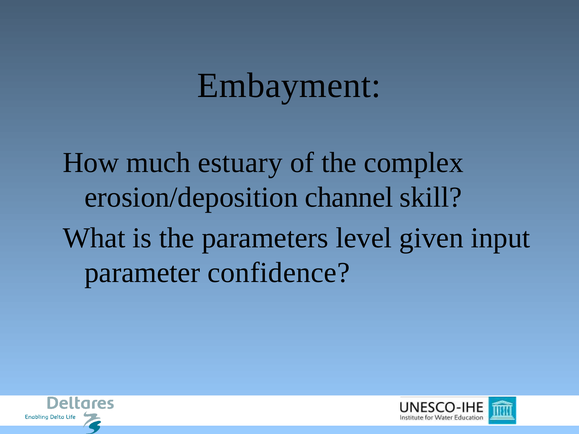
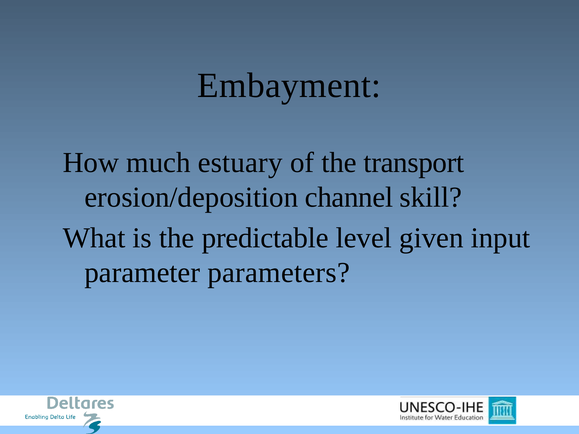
complex: complex -> transport (414, 163)
parameters: parameters -> predictable (265, 238)
confidence: confidence -> parameters (279, 273)
